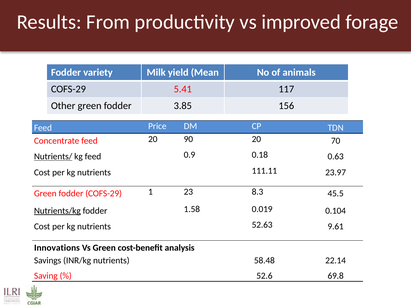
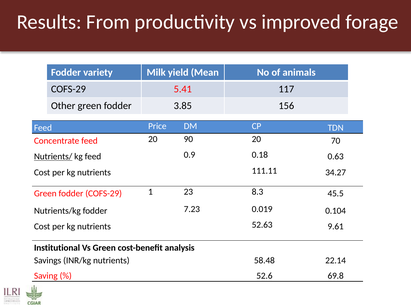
23.97: 23.97 -> 34.27 (336, 173)
Nutrients/kg underline: present -> none (57, 211)
1.58: 1.58 -> 7.23 (192, 209)
Innovations: Innovations -> Institutional (57, 248)
